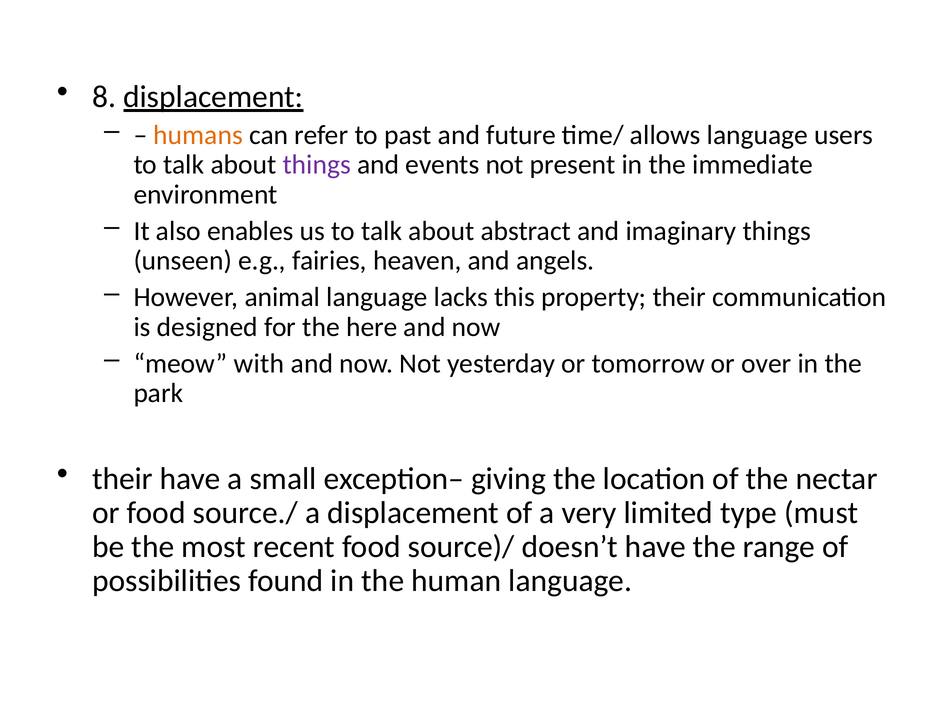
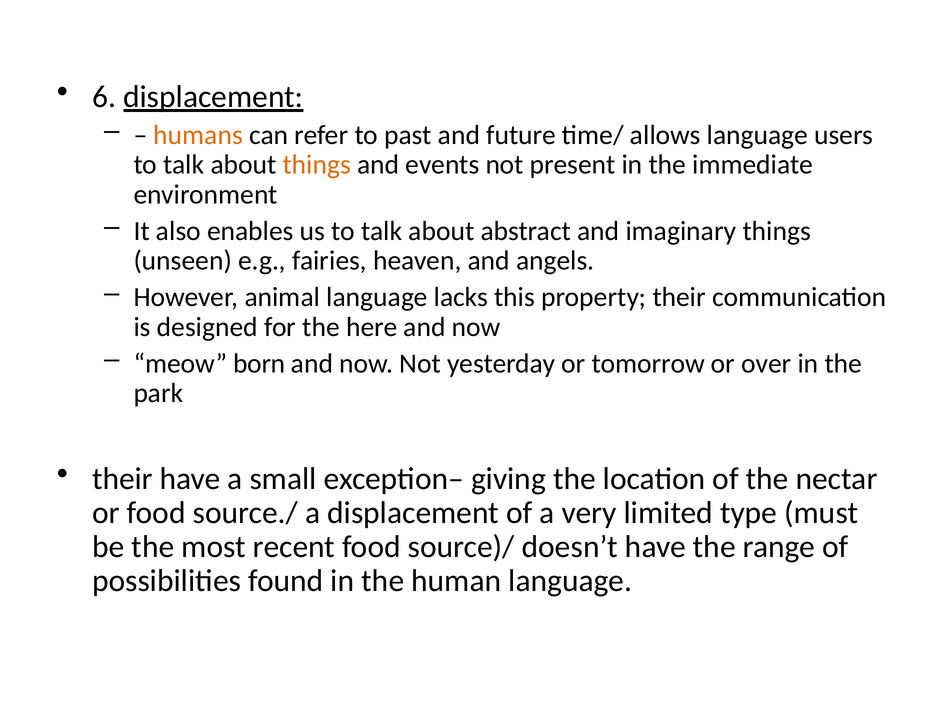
8: 8 -> 6 (104, 97)
things colour: purple -> orange (317, 165)
with: with -> born (259, 363)
